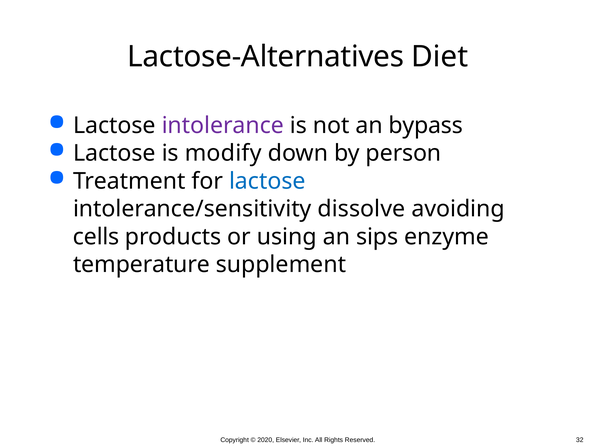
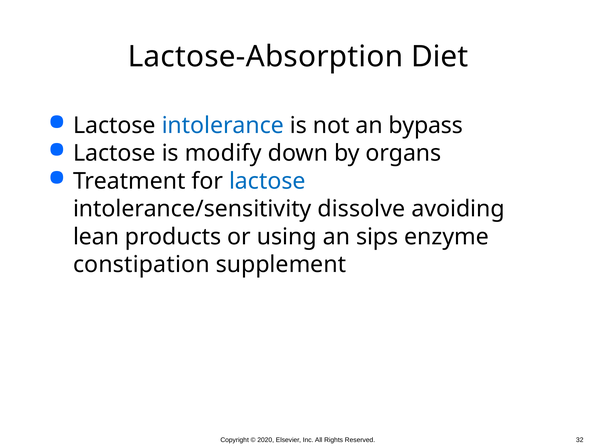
Lactose-Alternatives: Lactose-Alternatives -> Lactose-Absorption (265, 57)
intolerance colour: purple -> blue (223, 126)
person: person -> organs (403, 153)
cells: cells -> lean (96, 237)
temperature: temperature -> constipation (141, 265)
